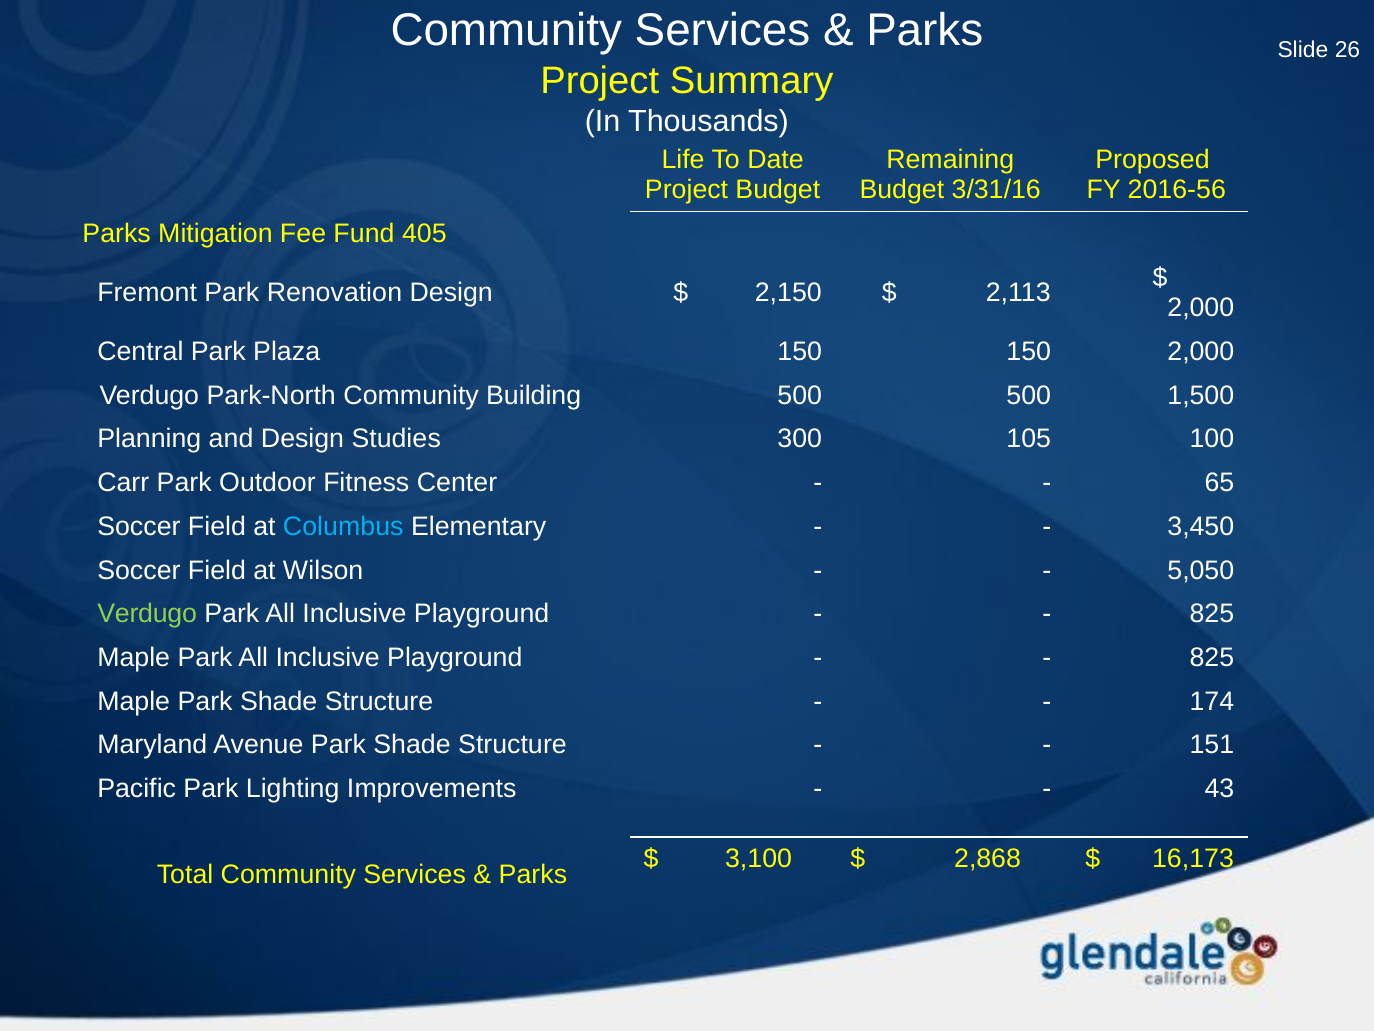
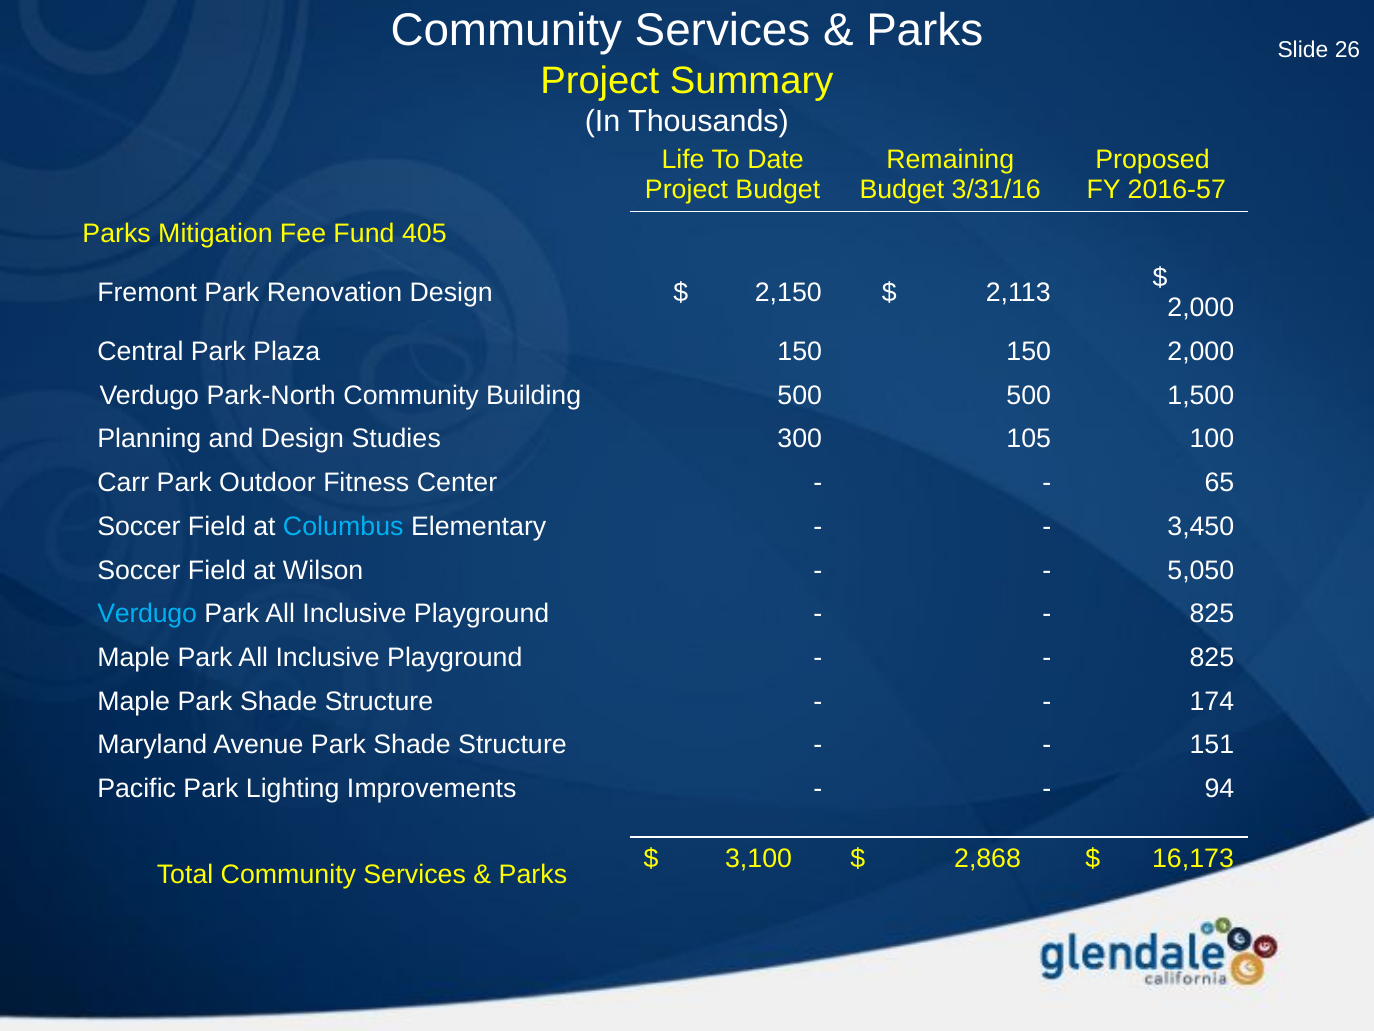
2016-56: 2016-56 -> 2016-57 (1177, 190)
Verdugo colour: light green -> light blue (147, 614)
43: 43 -> 94 (1219, 788)
